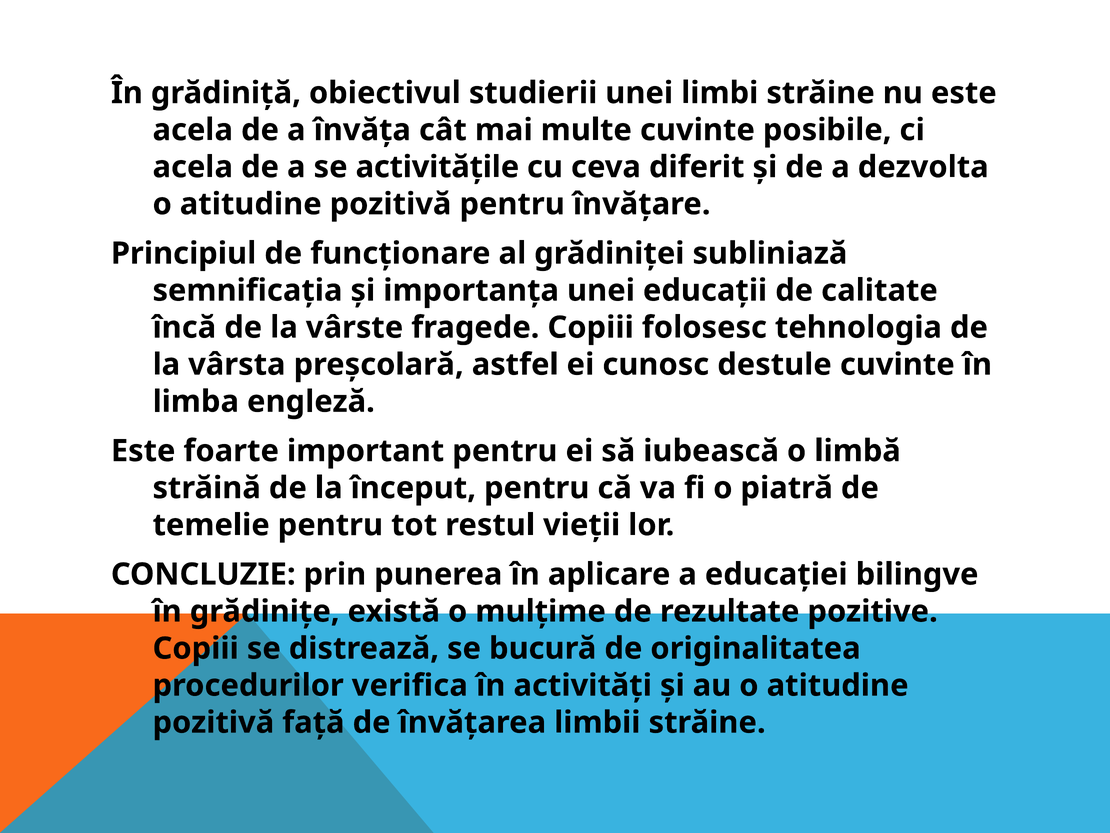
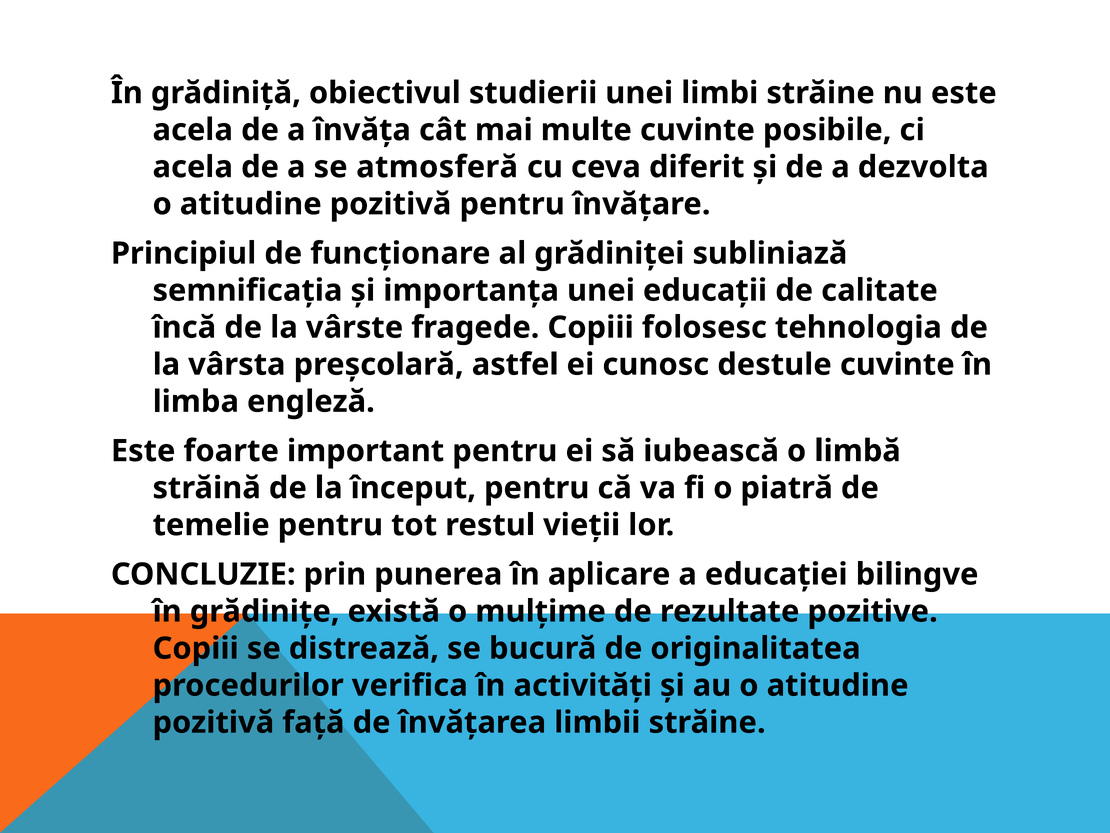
activitățile: activitățile -> atmosferă (437, 167)
